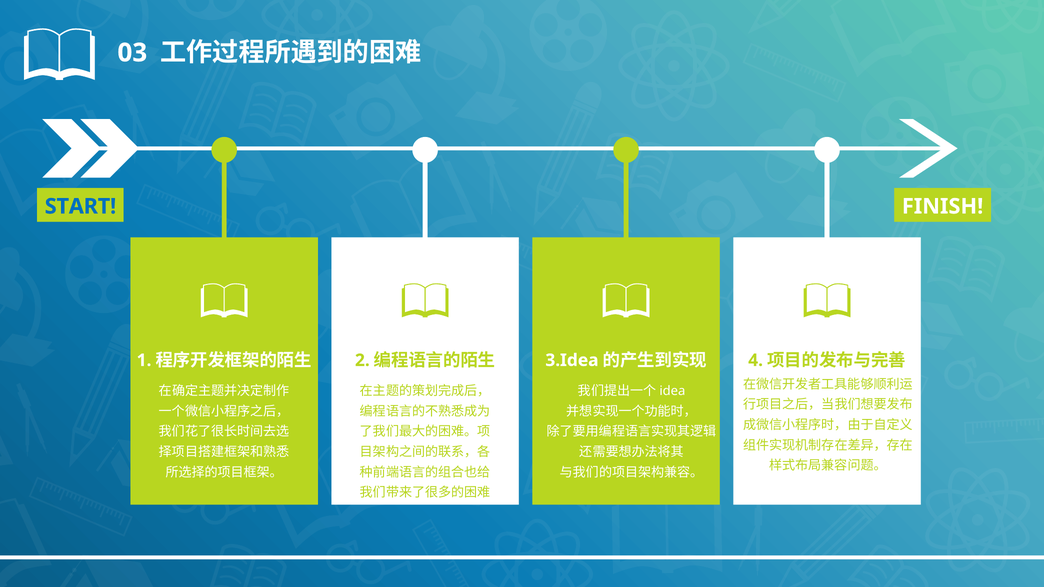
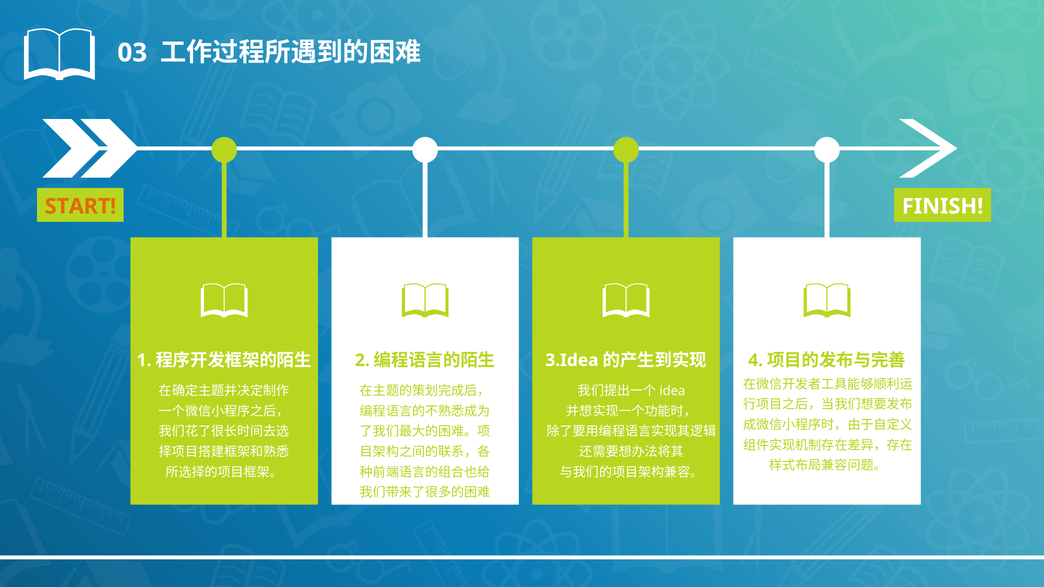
START colour: blue -> orange (80, 207)
